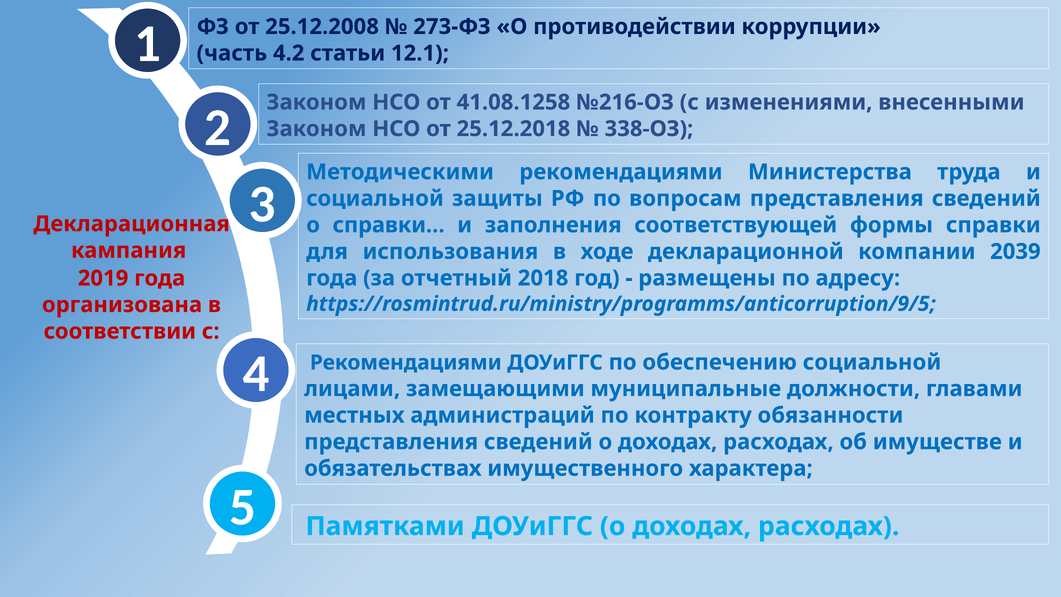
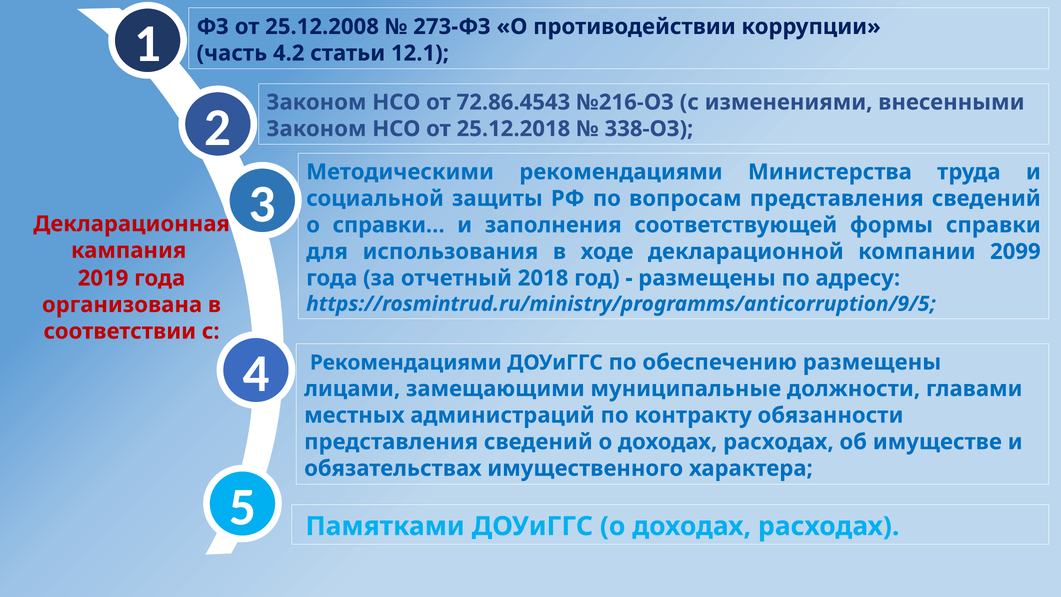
41.08.1258: 41.08.1258 -> 72.86.4543 (513, 102)
2039: 2039 -> 2099 (1015, 252)
обеспечению социальной: социальной -> размещены (872, 362)
